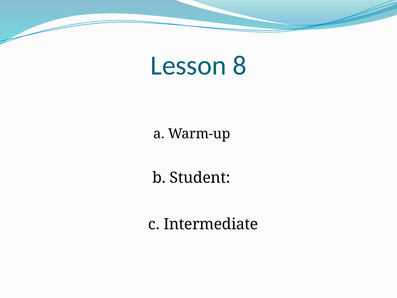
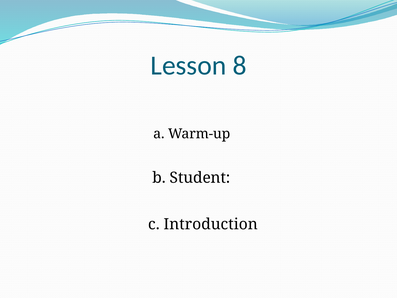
Intermediate: Intermediate -> Introduction (211, 224)
